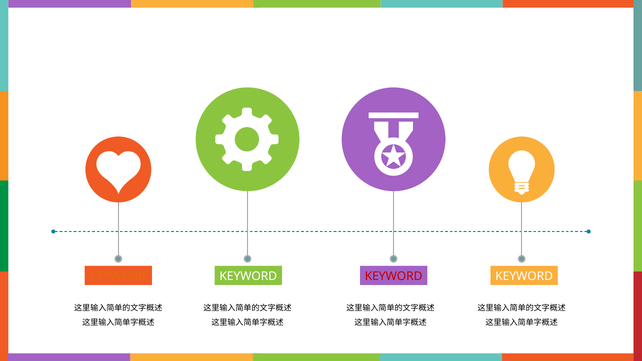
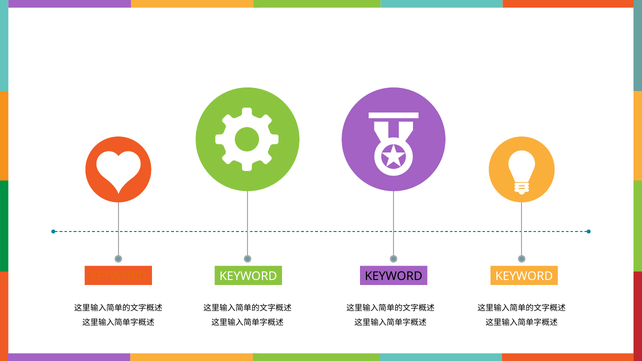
KEYWORD colour: red -> black (394, 276)
